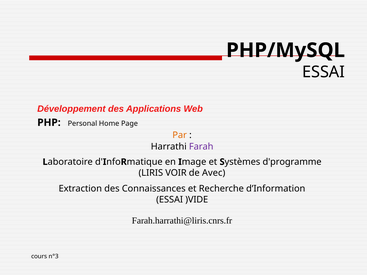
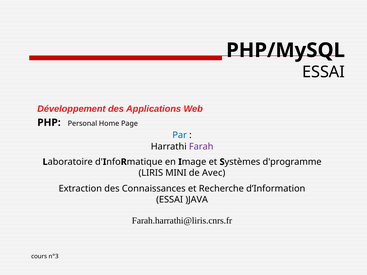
Par colour: orange -> blue (180, 135)
VOIR: VOIR -> MINI (176, 173)
)VIDE: )VIDE -> )JAVA (197, 200)
